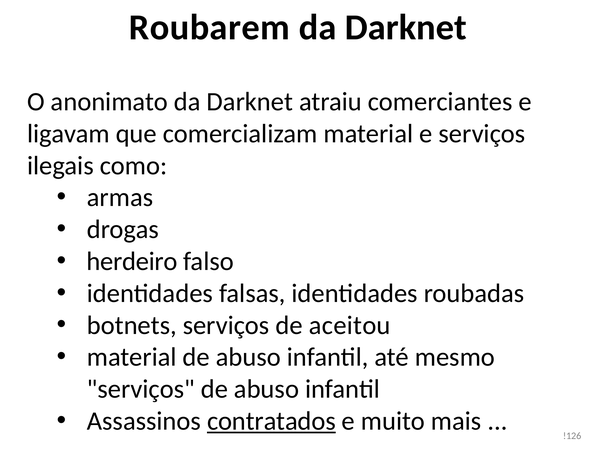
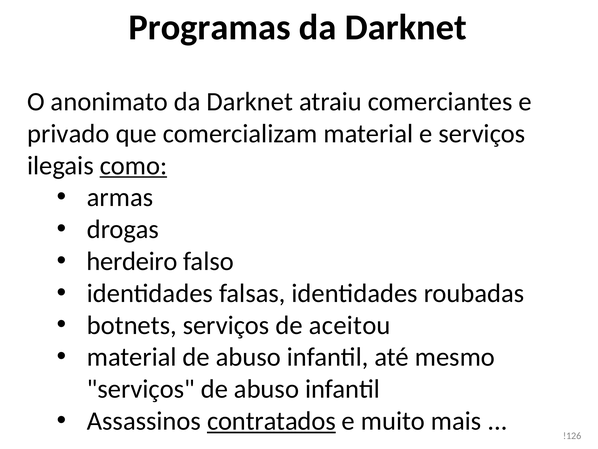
Roubarem: Roubarem -> Programas (210, 27)
ligavam: ligavam -> privado (68, 134)
como underline: none -> present (133, 165)
